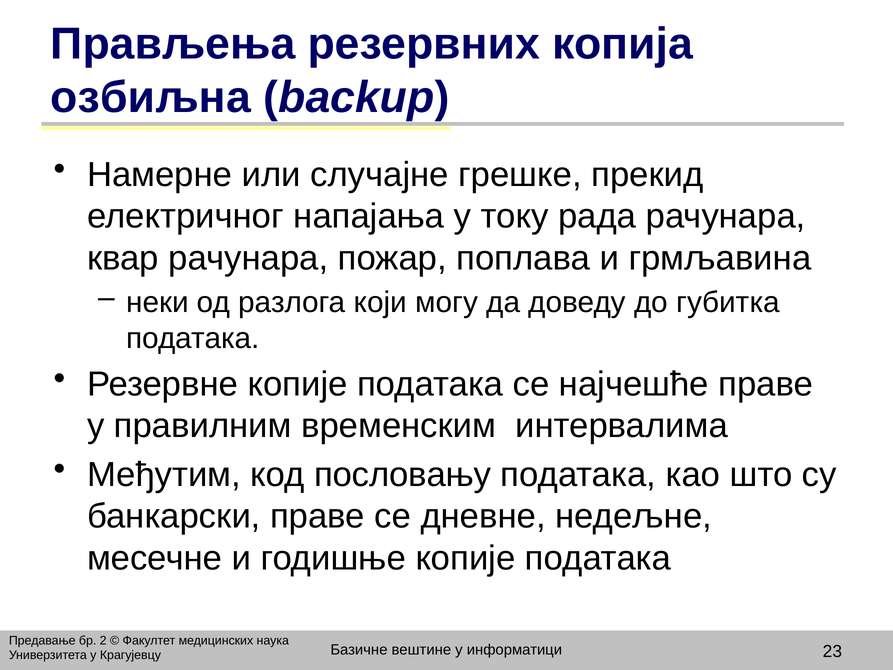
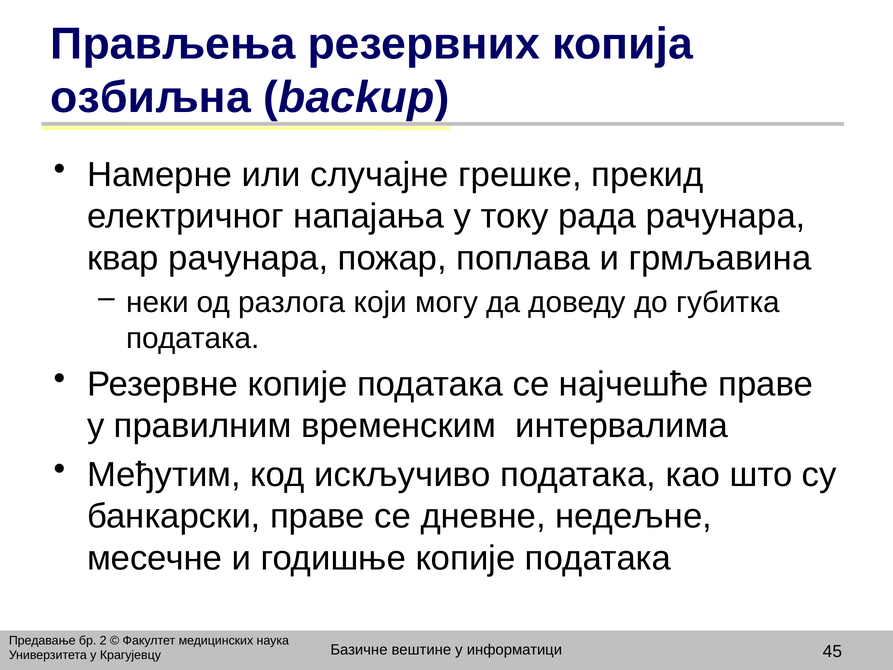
пословању: пословању -> искључиво (403, 474)
23: 23 -> 45 (832, 651)
